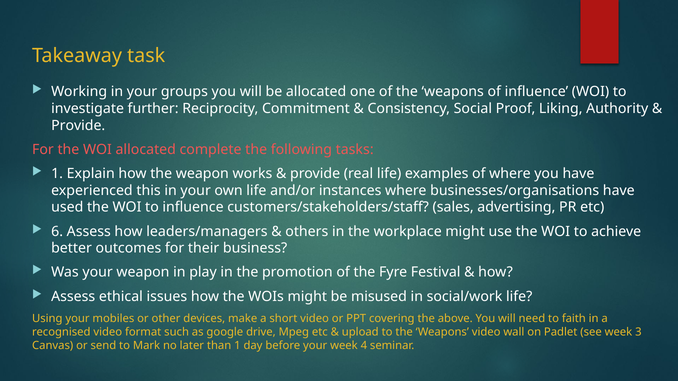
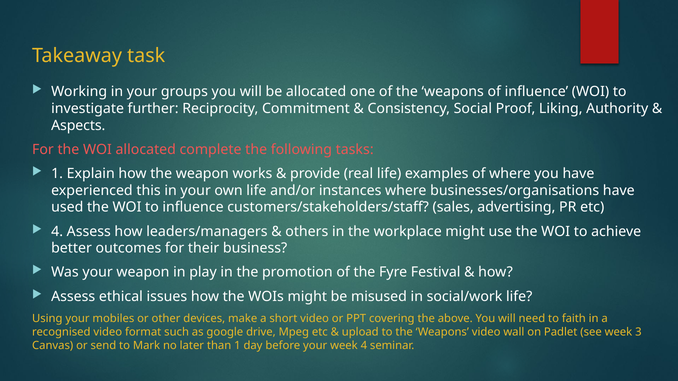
Provide: Provide -> Aspects (78, 126)
6: 6 -> 4 (57, 232)
